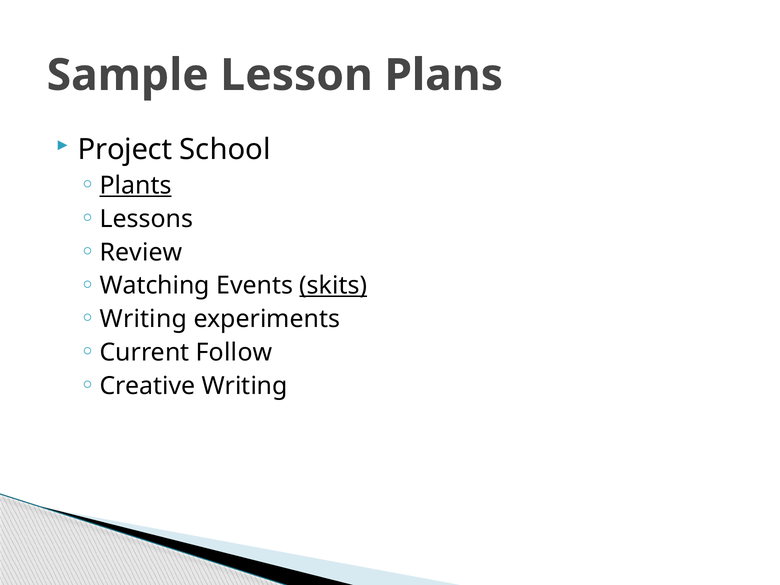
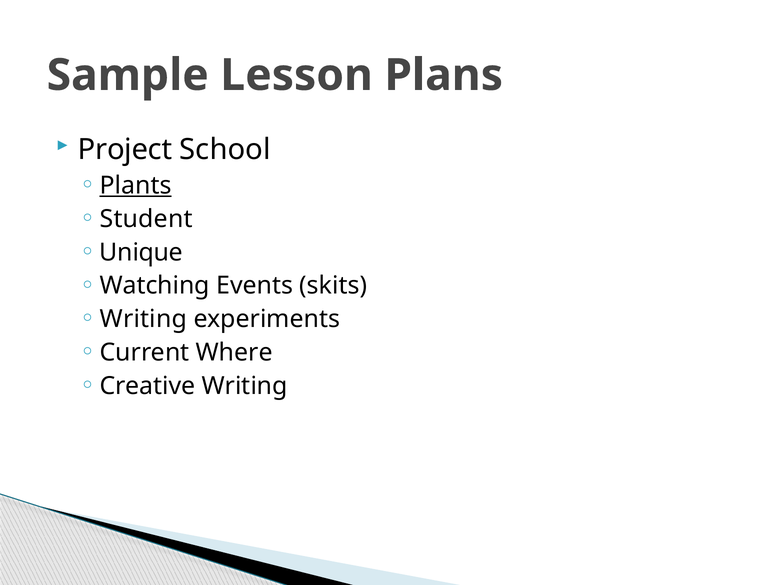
Lessons: Lessons -> Student (146, 219)
Review: Review -> Unique (141, 252)
skits underline: present -> none (333, 286)
Follow: Follow -> Where (234, 352)
